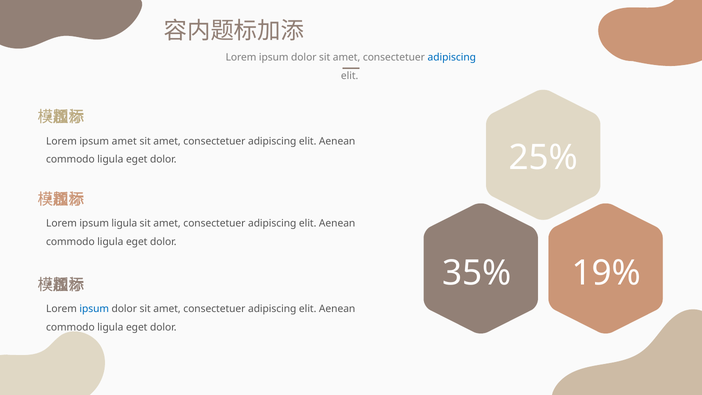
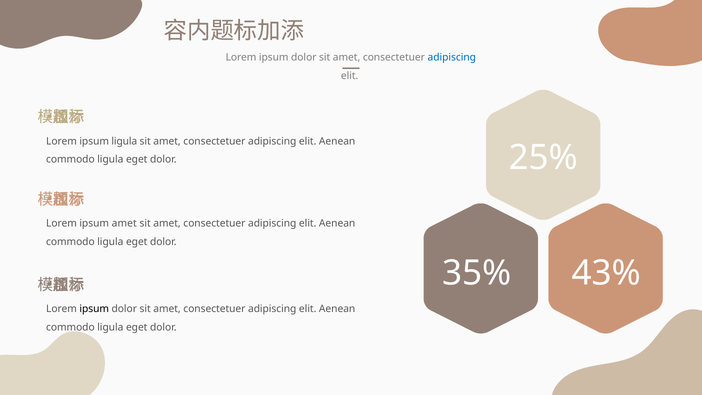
ipsum amet: amet -> ligula (124, 141)
ipsum ligula: ligula -> amet (124, 223)
19%: 19% -> 43% (606, 273)
ipsum colour: blue -> black (94, 309)
